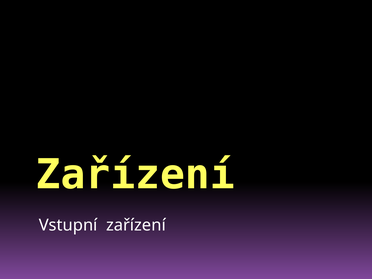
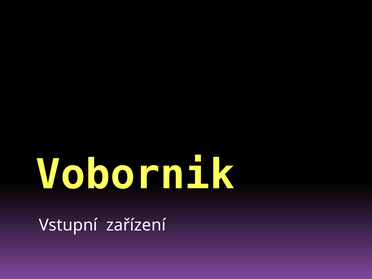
Zařízení: Zařízení -> Vobornik (135, 175)
